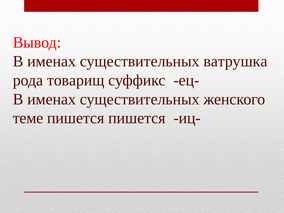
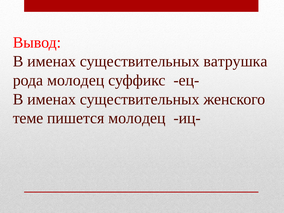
рода товарищ: товарищ -> молодец (76, 80)
пишется пишется: пишется -> молодец (137, 118)
